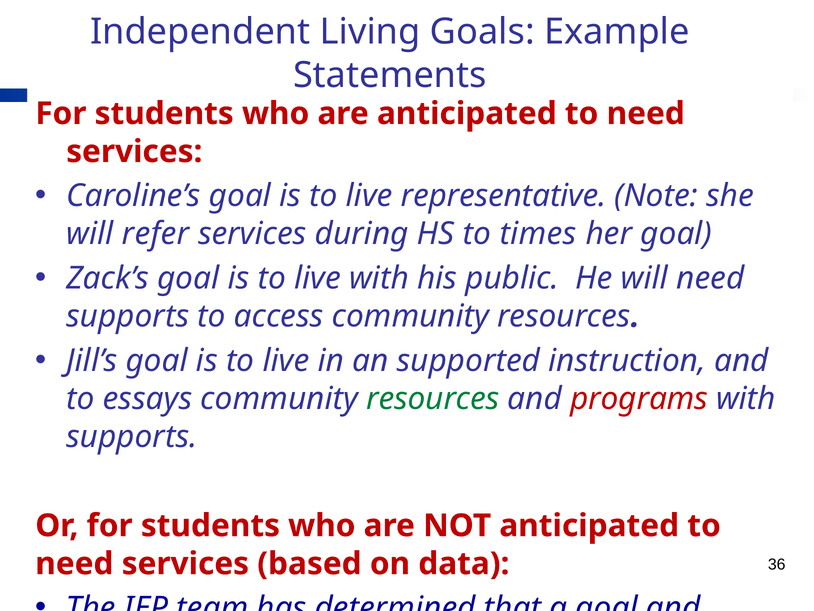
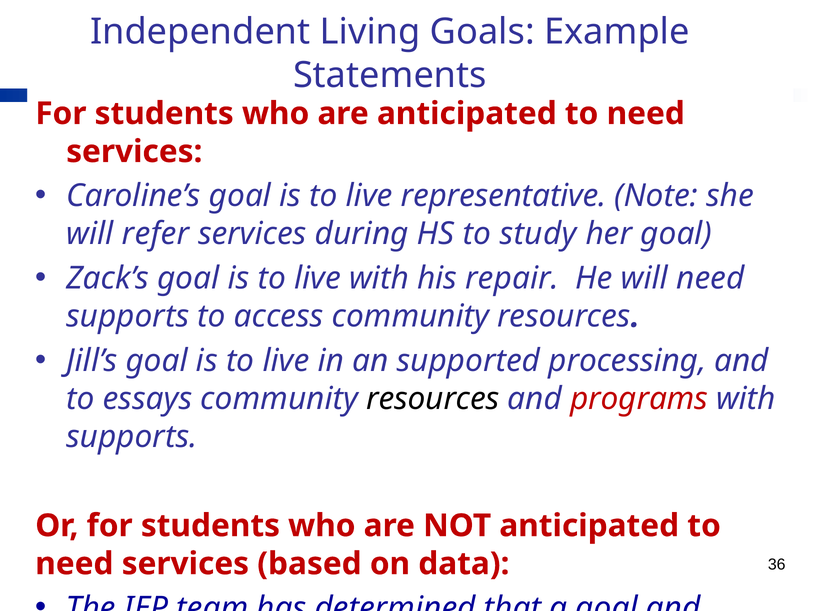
times: times -> study (538, 234)
public: public -> repair (512, 278)
instruction: instruction -> processing (627, 361)
resources colour: green -> black (433, 399)
